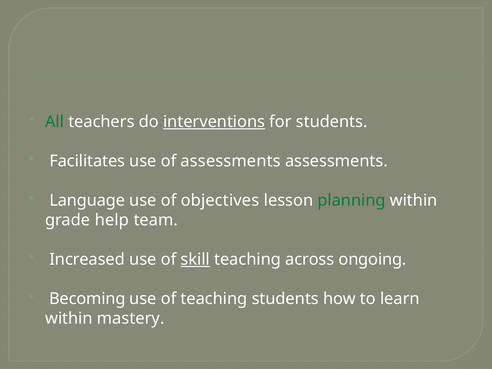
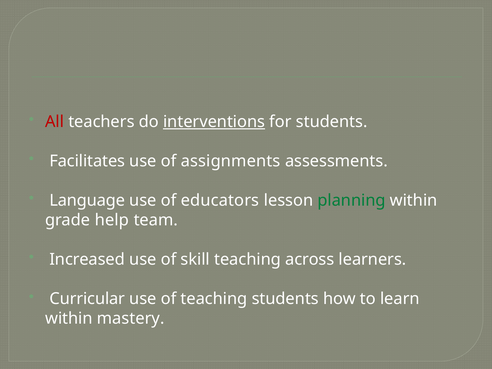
All colour: green -> red (55, 122)
of assessments: assessments -> assignments (231, 161)
objectives: objectives -> educators (220, 200)
skill underline: present -> none (195, 259)
ongoing: ongoing -> learners (372, 259)
Becoming: Becoming -> Curricular (87, 299)
